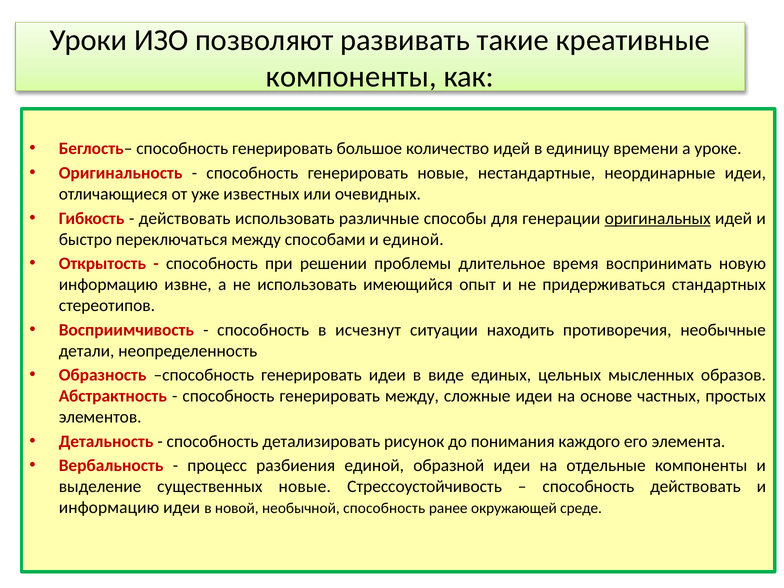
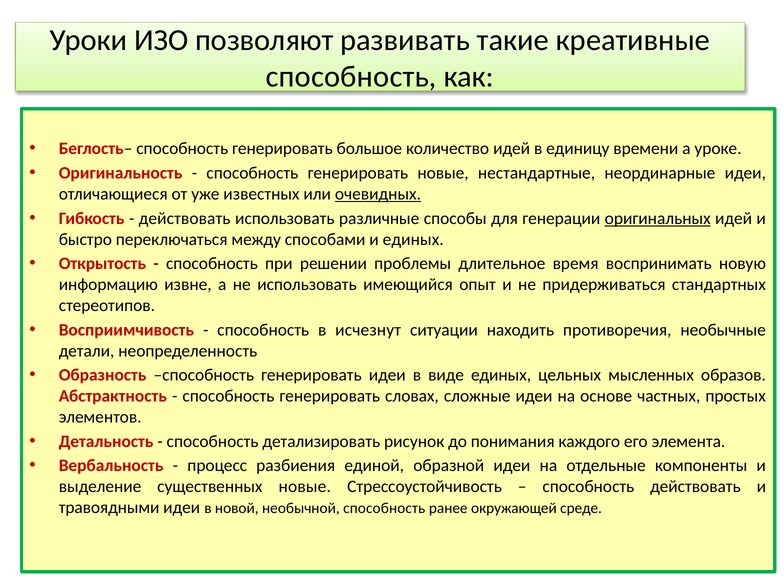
компоненты: компоненты -> способность (351, 77)
очевидных underline: none -> present (378, 194)
и единой: единой -> единых (413, 239)
генерировать между: между -> словах (412, 396)
информацию: информацию -> травоядными (109, 507)
